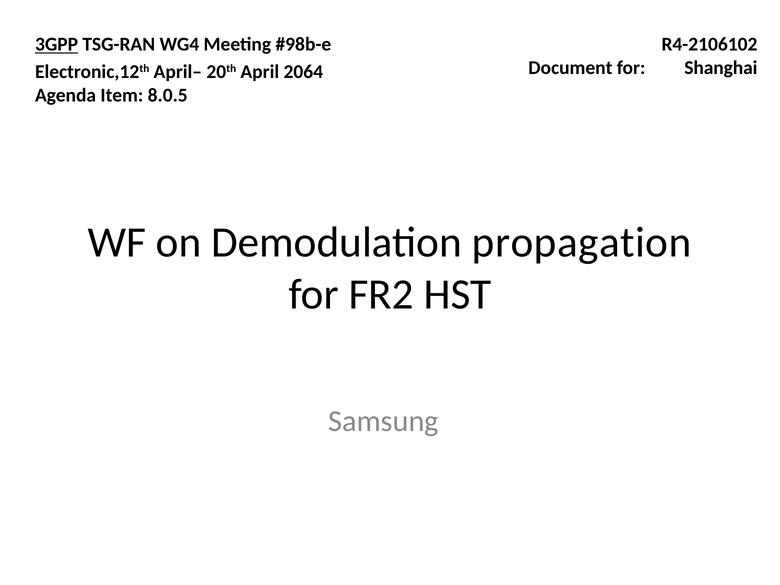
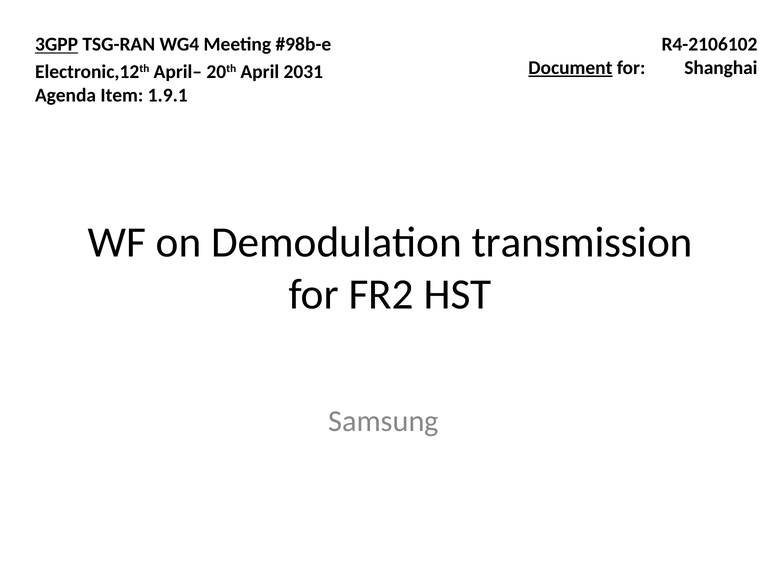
Document underline: none -> present (570, 68)
2064: 2064 -> 2031 (303, 72)
8.0.5: 8.0.5 -> 1.9.1 (168, 95)
propagation: propagation -> transmission (582, 243)
